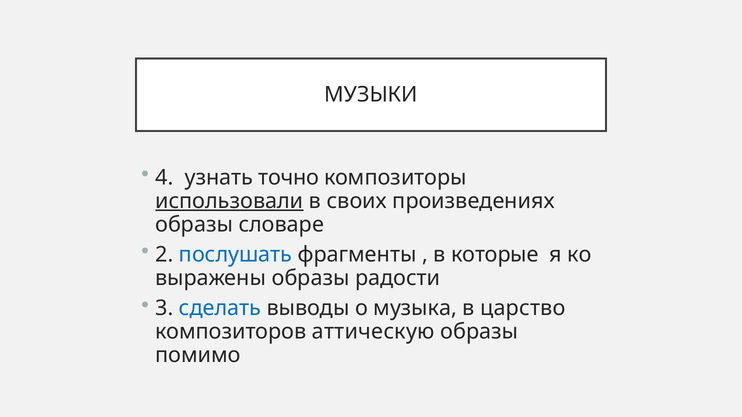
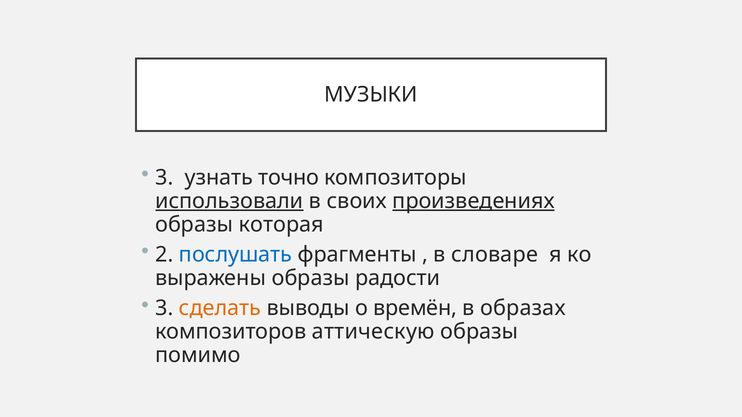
4: 4 -> 3 (164, 178)
произведениях underline: none -> present (474, 201)
словаре: словаре -> которая (281, 225)
которые: которые -> словаре (495, 255)
сделать colour: blue -> orange (220, 309)
музыка: музыка -> времён (415, 309)
царство: царство -> образах (523, 309)
